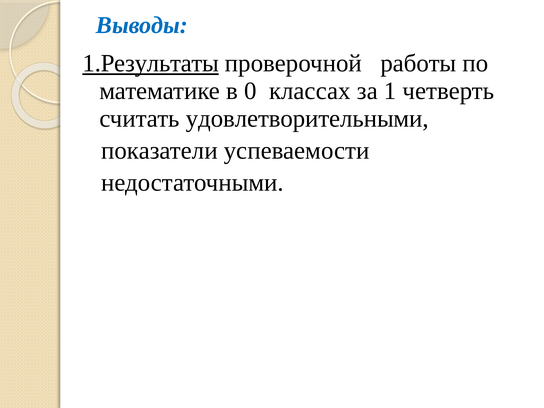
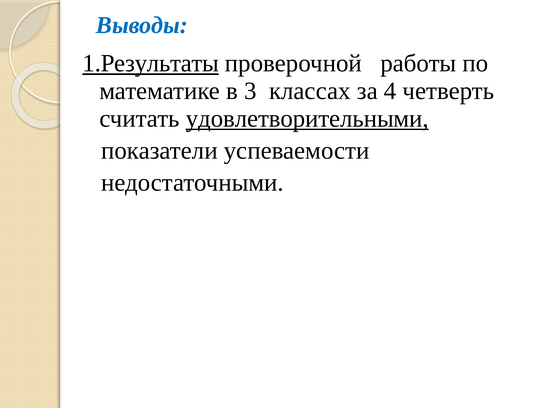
0: 0 -> 3 (250, 91)
1: 1 -> 4 (390, 91)
удовлетворительными underline: none -> present (307, 119)
